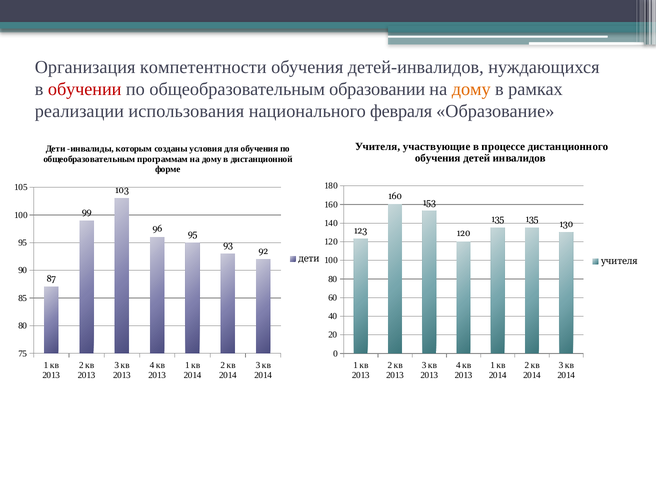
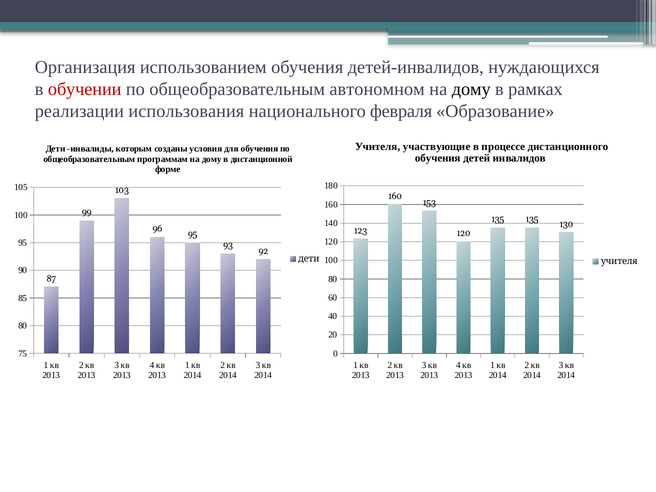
компетентности: компетентности -> использованием (203, 67)
образовании: образовании -> автономном (377, 89)
дому colour: orange -> black (471, 89)
